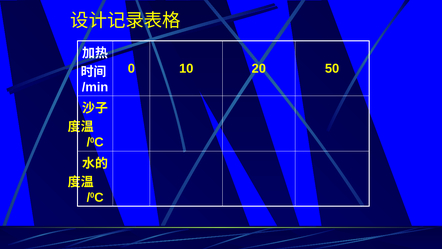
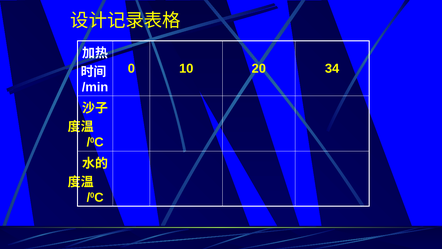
50: 50 -> 34 (332, 69)
